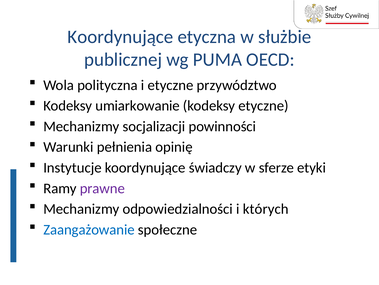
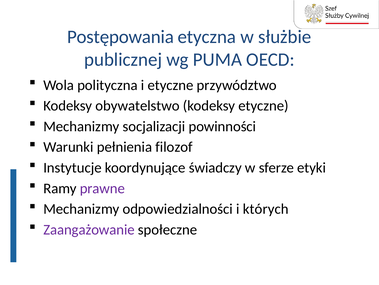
Koordynujące: Koordynujące -> Postępowania (120, 37)
umiarkowanie: umiarkowanie -> obywatelstwo (138, 106)
opinię: opinię -> filozof (174, 147)
Zaangażowanie colour: blue -> purple (89, 229)
